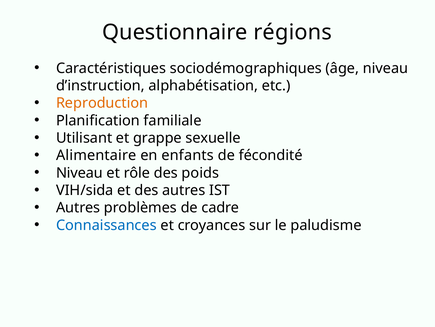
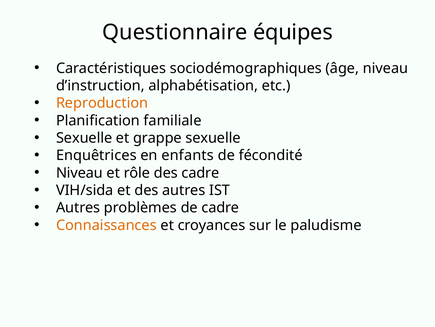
régions: régions -> équipes (293, 32)
Utilisant: Utilisant -> Sexuelle (84, 138)
Alimentaire: Alimentaire -> Enquêtrices (96, 155)
des poids: poids -> cadre (200, 173)
Connaissances colour: blue -> orange (106, 225)
